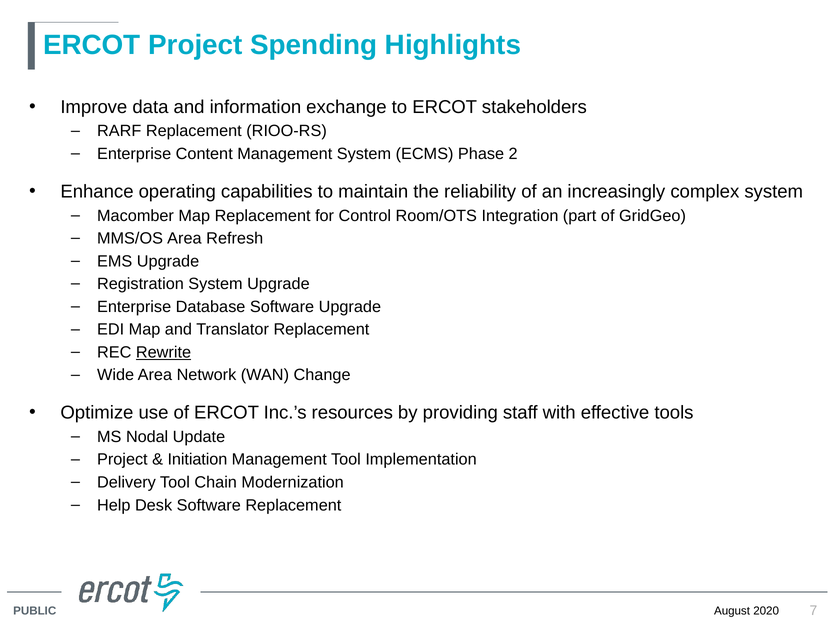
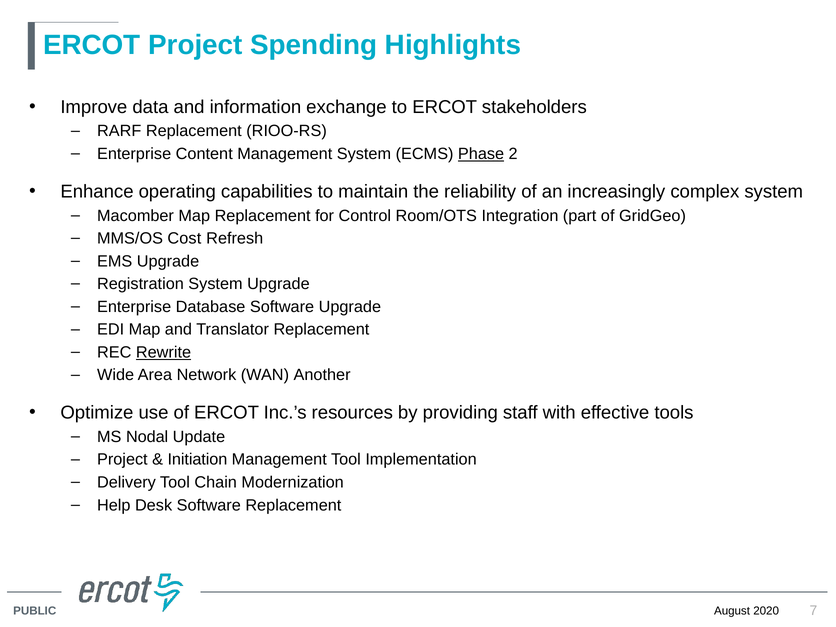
Phase underline: none -> present (481, 154)
MMS/OS Area: Area -> Cost (184, 238)
Change: Change -> Another (322, 375)
